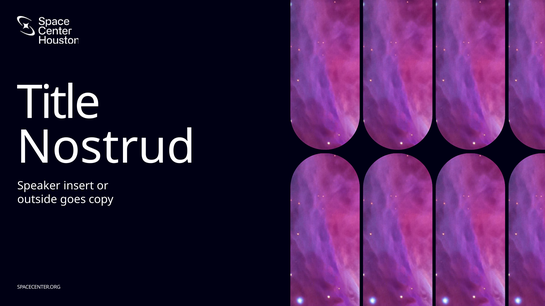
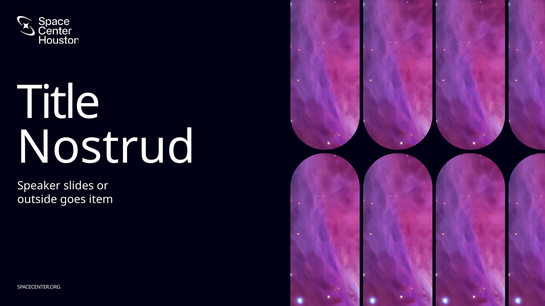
insert: insert -> slides (79, 186)
copy: copy -> item (101, 200)
